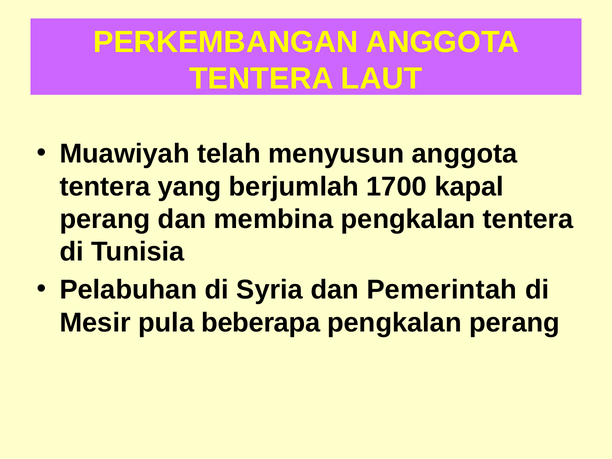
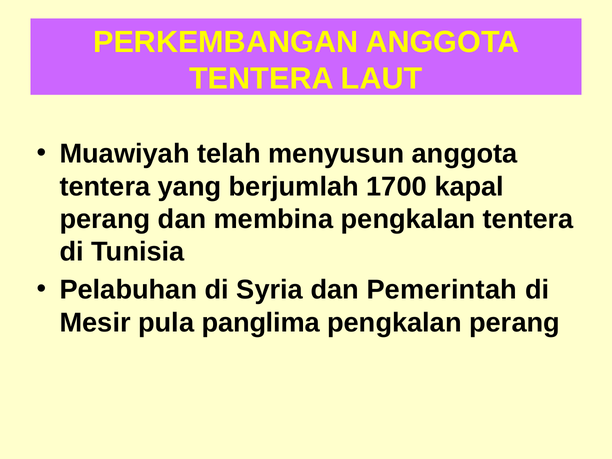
beberapa: beberapa -> panglima (261, 323)
